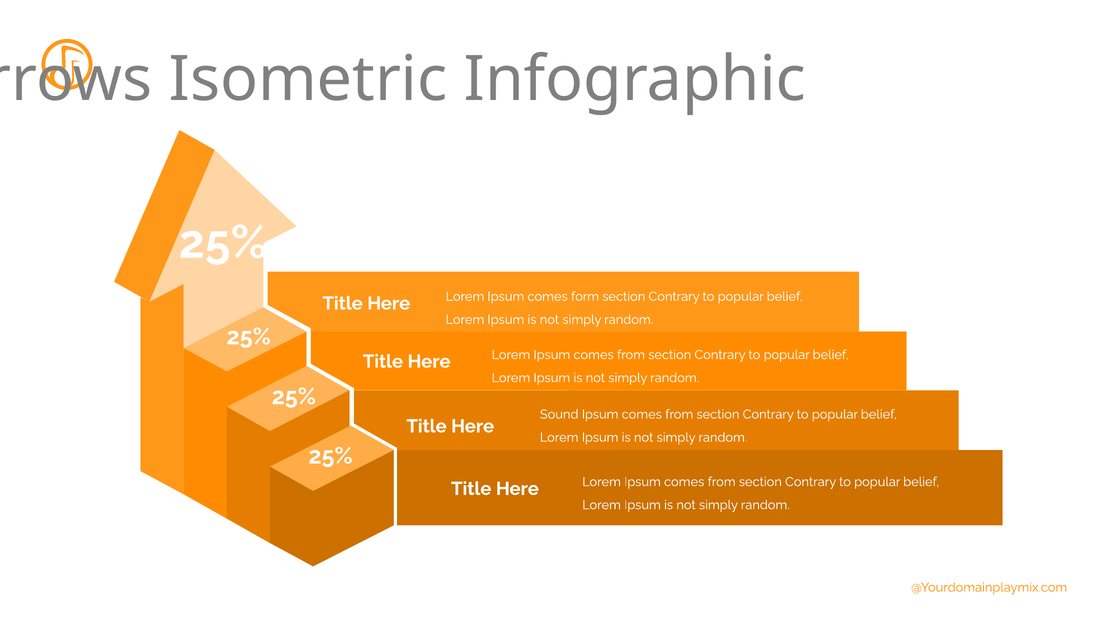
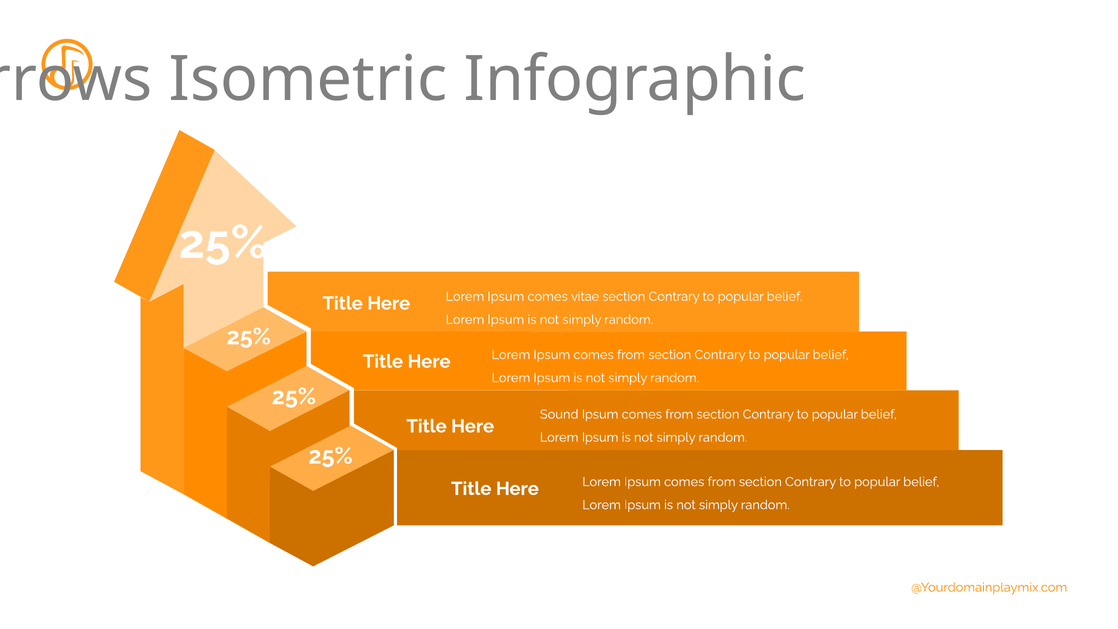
form: form -> vitae (585, 296)
